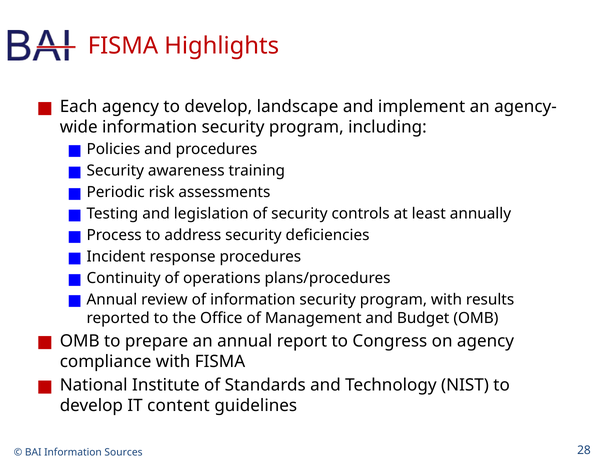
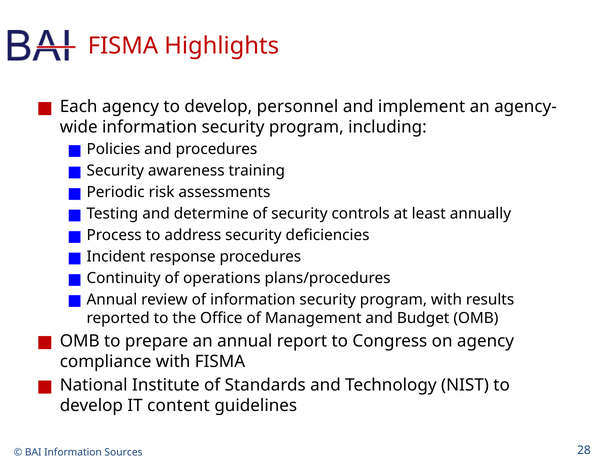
landscape: landscape -> personnel (298, 106)
legislation: legislation -> determine (211, 214)
